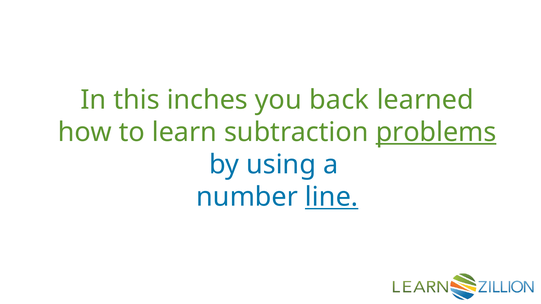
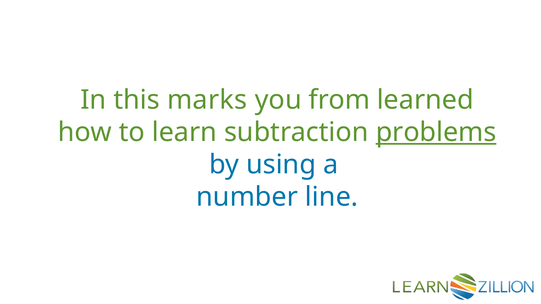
inches: inches -> marks (207, 100)
back: back -> from (339, 100)
line underline: present -> none (332, 197)
